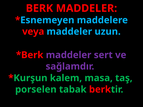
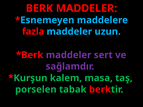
veya: veya -> fazla (33, 32)
